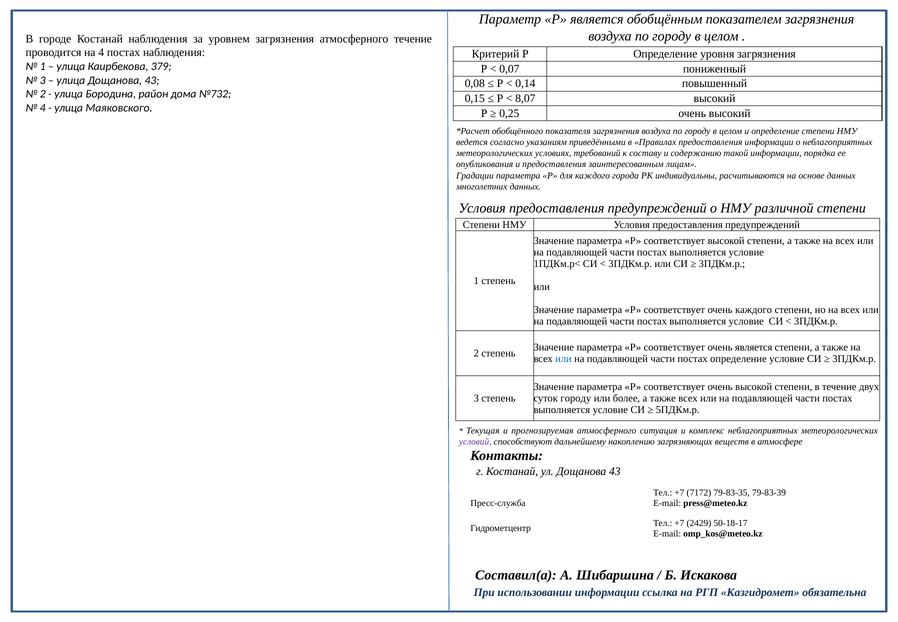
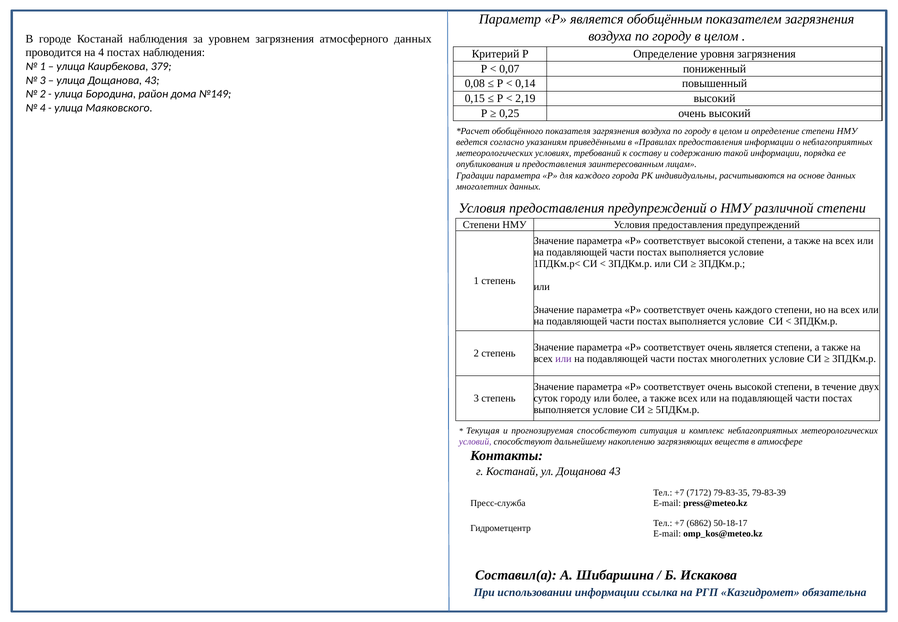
атмосферного течение: течение -> данных (413, 39)
№732: №732 -> №149 (215, 94)
8,07: 8,07 -> 2,19 (525, 98)
или colour: blue -> purple (564, 359)
постах определение: определение -> многолетних (738, 359)
прогнозируемая атмосферного: атмосферного -> способствуют (607, 431)
2429: 2429 -> 6862 (699, 523)
